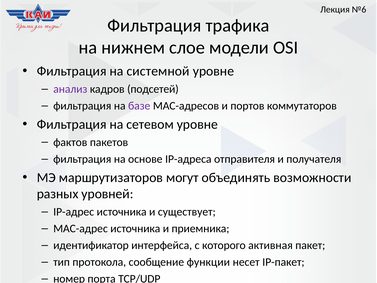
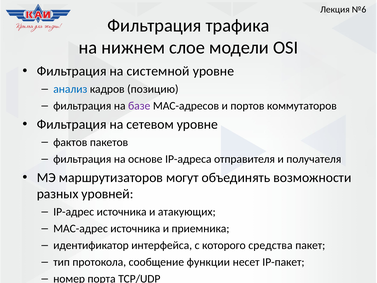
анализ colour: purple -> blue (70, 89)
подсетей: подсетей -> позицию (153, 89)
существует: существует -> атакующих (187, 212)
активная: активная -> средства (270, 245)
